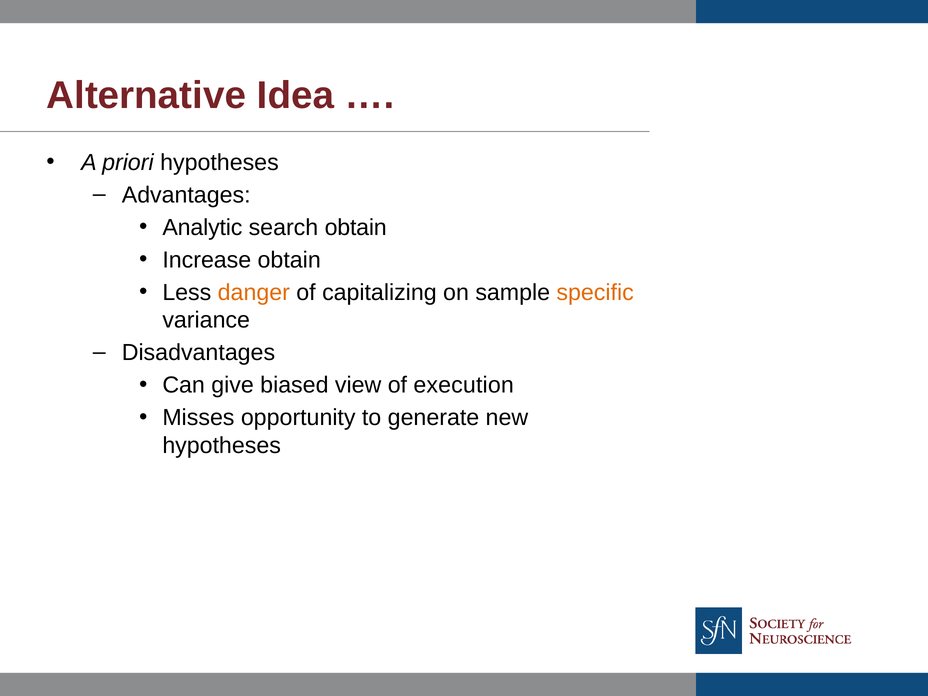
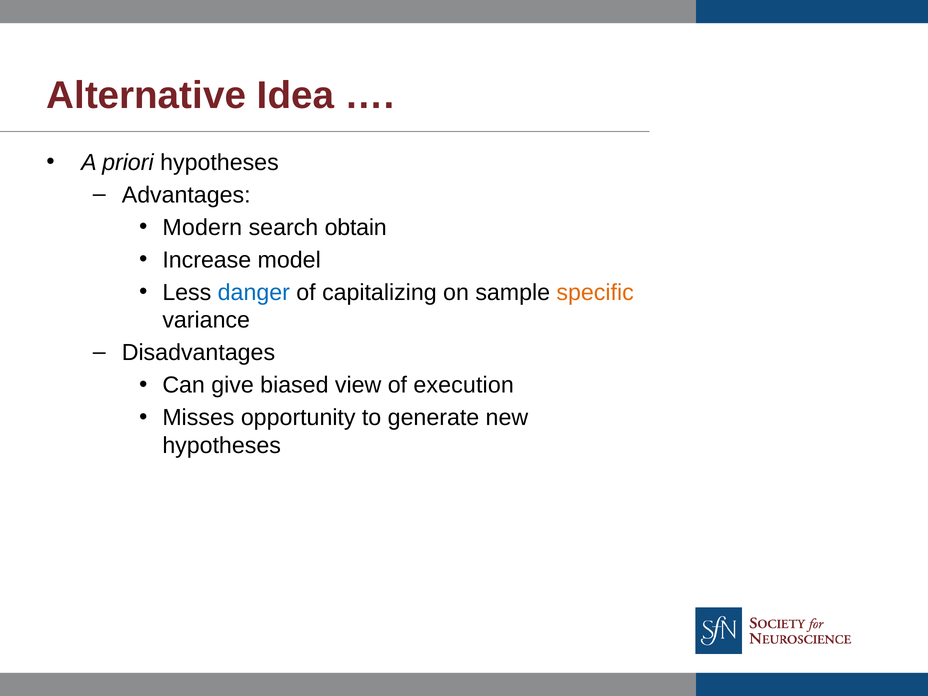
Analytic: Analytic -> Modern (202, 227)
Increase obtain: obtain -> model (289, 260)
danger colour: orange -> blue (254, 292)
